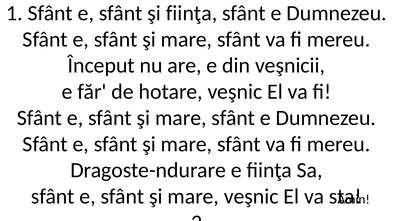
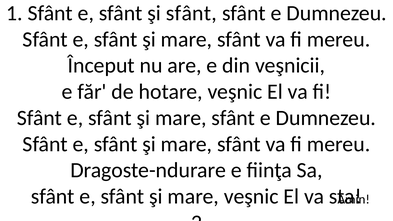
şi fiinţa: fiinţa -> sfânt (191, 13)
